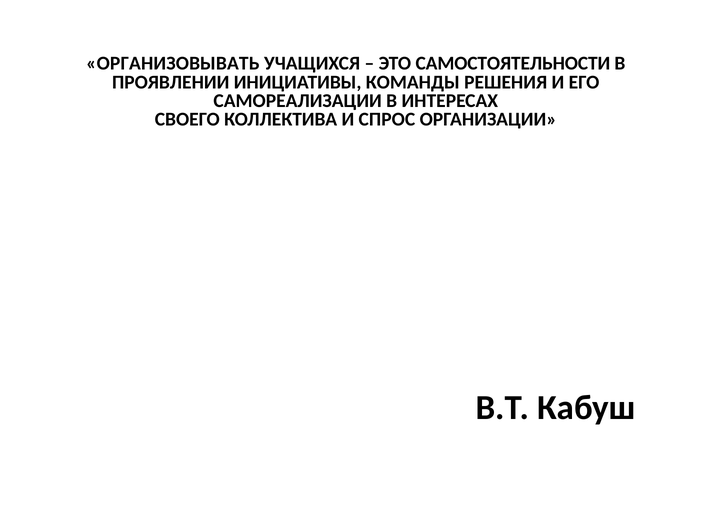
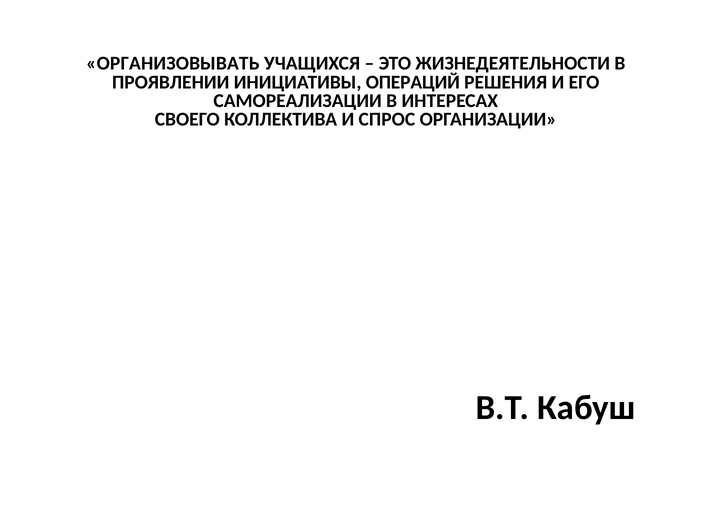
САМОСТОЯТЕЛЬНОСТИ: САМОСТОЯТЕЛЬНОСТИ -> ЖИЗНЕДЕЯТЕЛЬНОСТИ (513, 63)
КОМАНДЫ: КОМАНДЫ -> ОПЕРАЦИЙ (413, 82)
